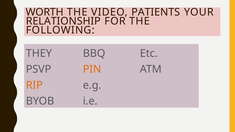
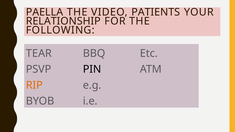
WORTH: WORTH -> PAELLA (45, 12)
THEY: THEY -> TEAR (39, 53)
PIN colour: orange -> black (92, 69)
